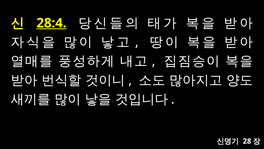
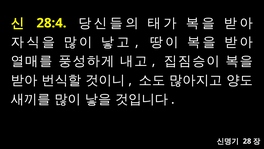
28:4 underline: present -> none (51, 23)
